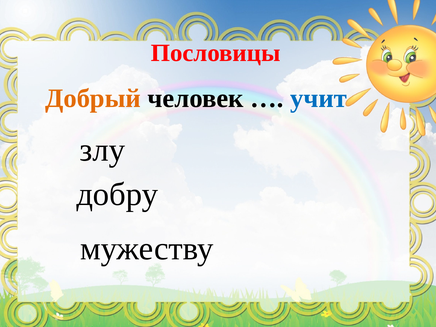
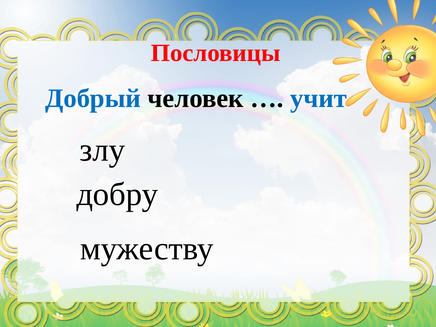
Добрый colour: orange -> blue (93, 98)
